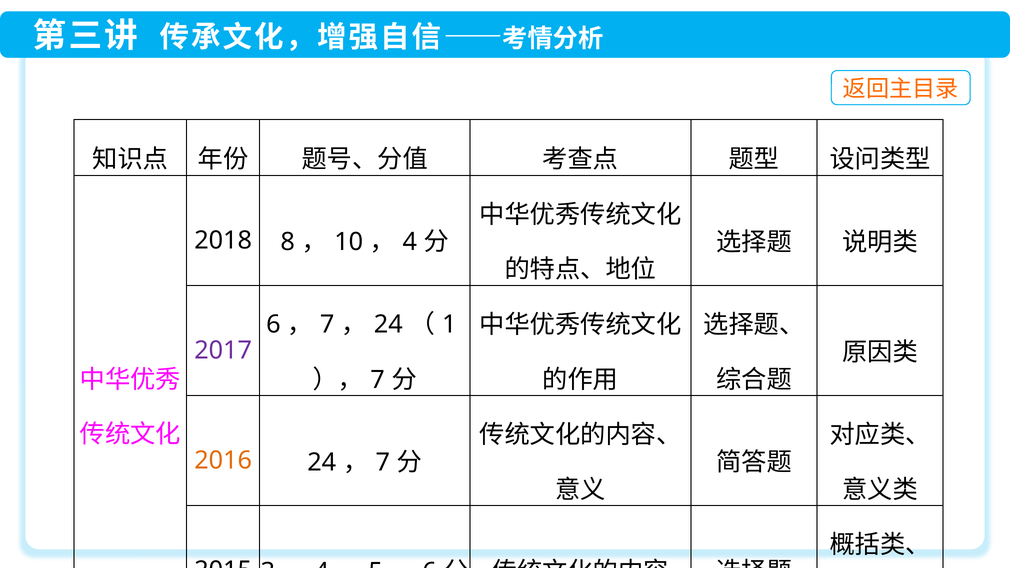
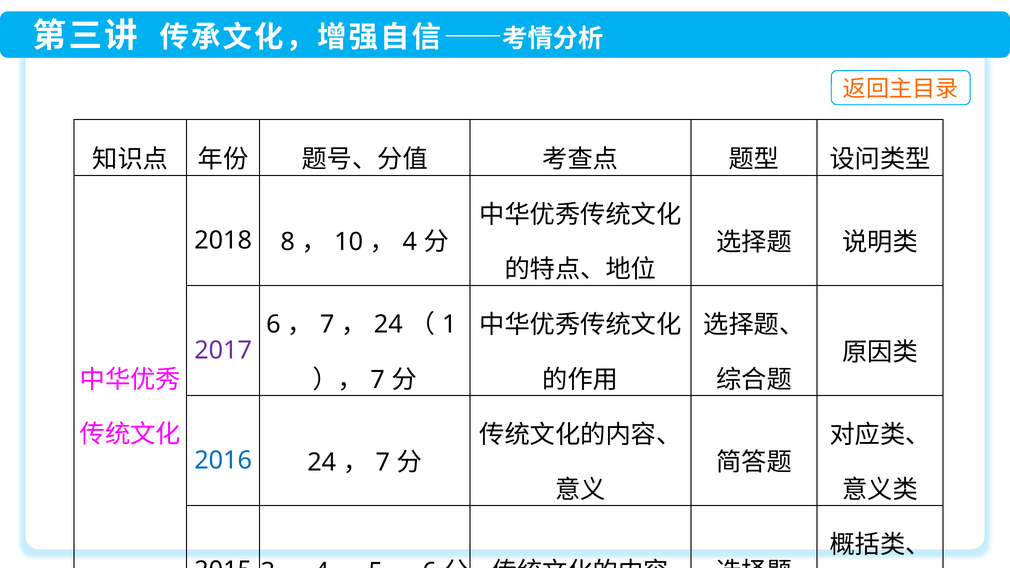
2016 colour: orange -> blue (223, 461)
